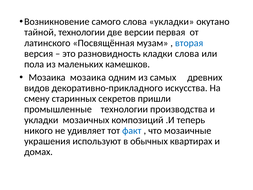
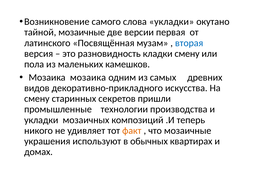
тайной технологии: технологии -> мозаичные (82, 32)
кладки слова: слова -> смену (187, 54)
факт colour: blue -> orange (132, 130)
